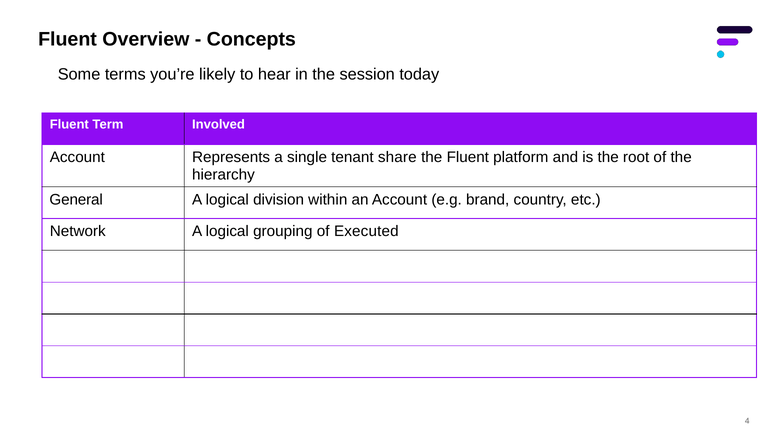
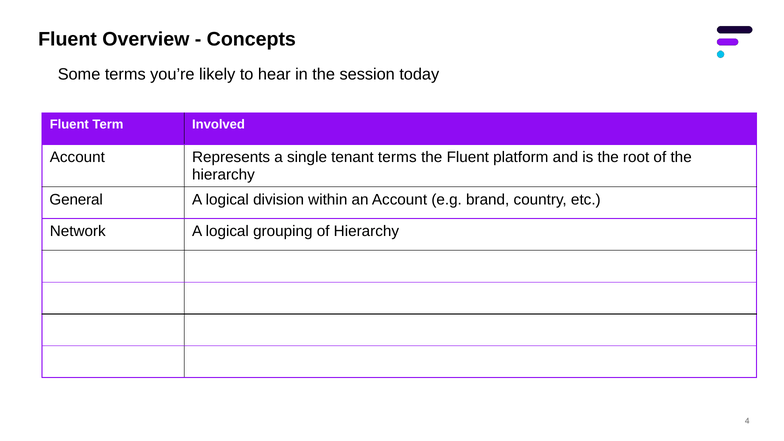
tenant share: share -> terms (397, 157)
of Executed: Executed -> Hierarchy (366, 231)
